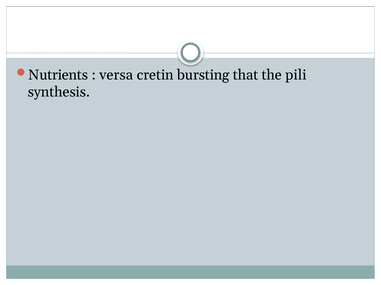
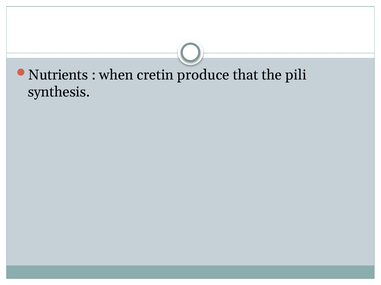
versa: versa -> when (116, 75)
bursting: bursting -> produce (203, 75)
